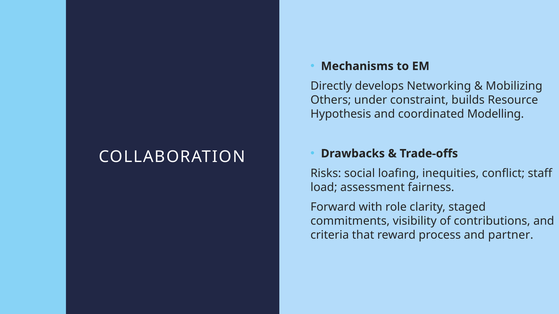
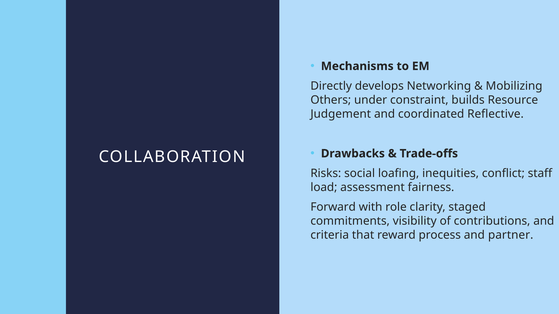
Hypothesis: Hypothesis -> Judgement (341, 114)
Modelling: Modelling -> Reflective (495, 114)
